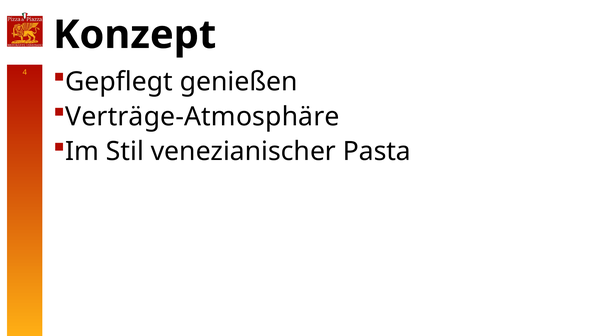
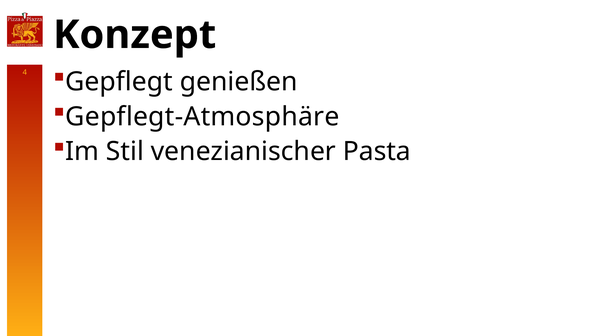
Verträge-Atmosphäre: Verträge-Atmosphäre -> Gepflegt-Atmosphäre (202, 117)
